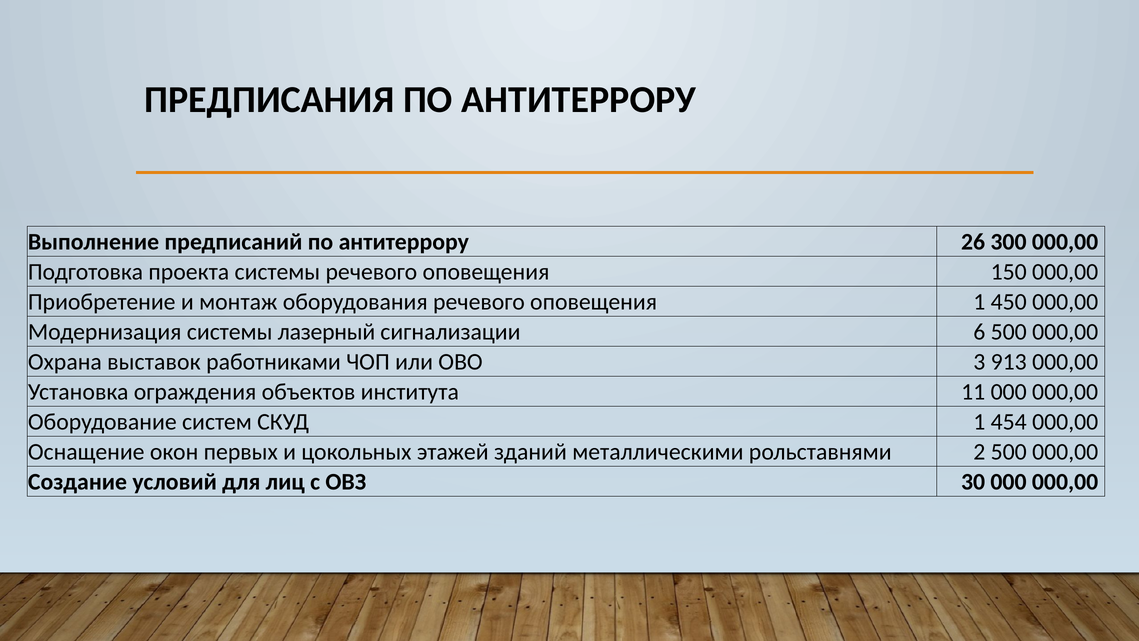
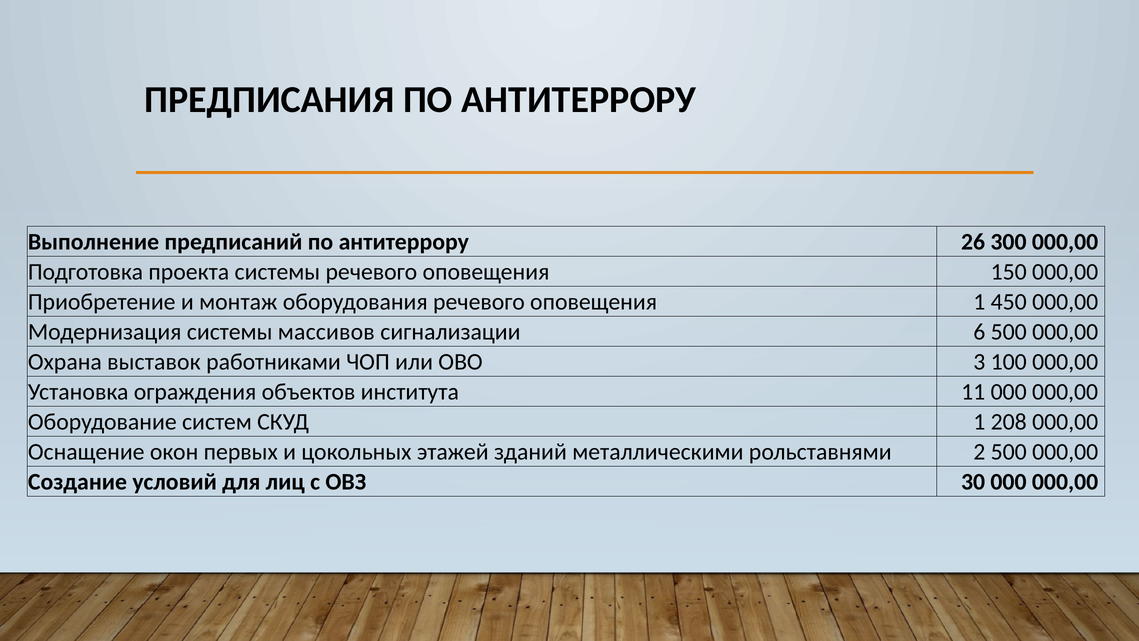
лазерный: лазерный -> массивов (326, 332)
913: 913 -> 100 (1009, 362)
454: 454 -> 208 (1009, 422)
